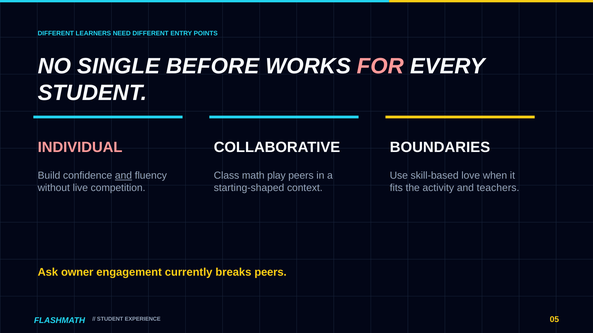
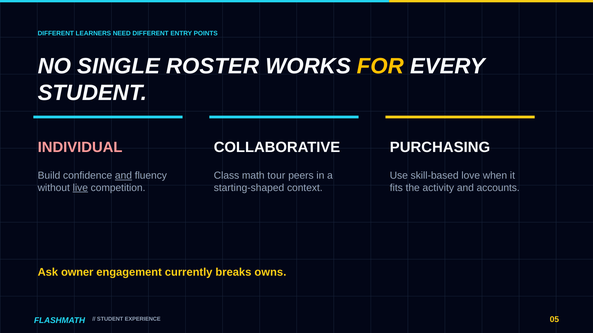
BEFORE: BEFORE -> ROSTER (213, 66)
FOR colour: pink -> yellow (380, 66)
BOUNDARIES: BOUNDARIES -> PURCHASING (440, 147)
play: play -> tour (276, 176)
live underline: none -> present (80, 188)
teachers: teachers -> accounts (498, 188)
breaks peers: peers -> owns (270, 273)
